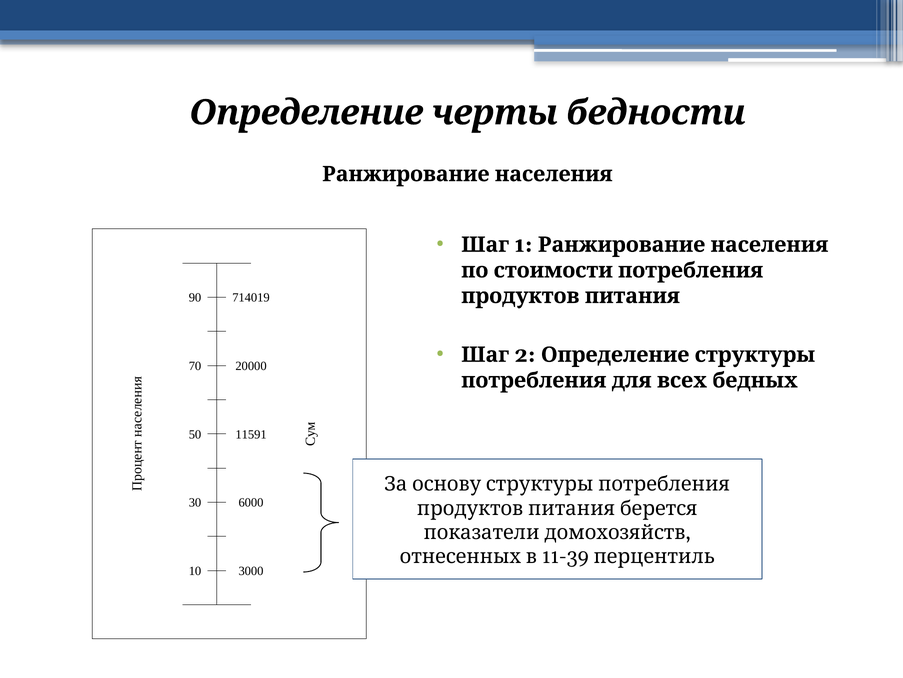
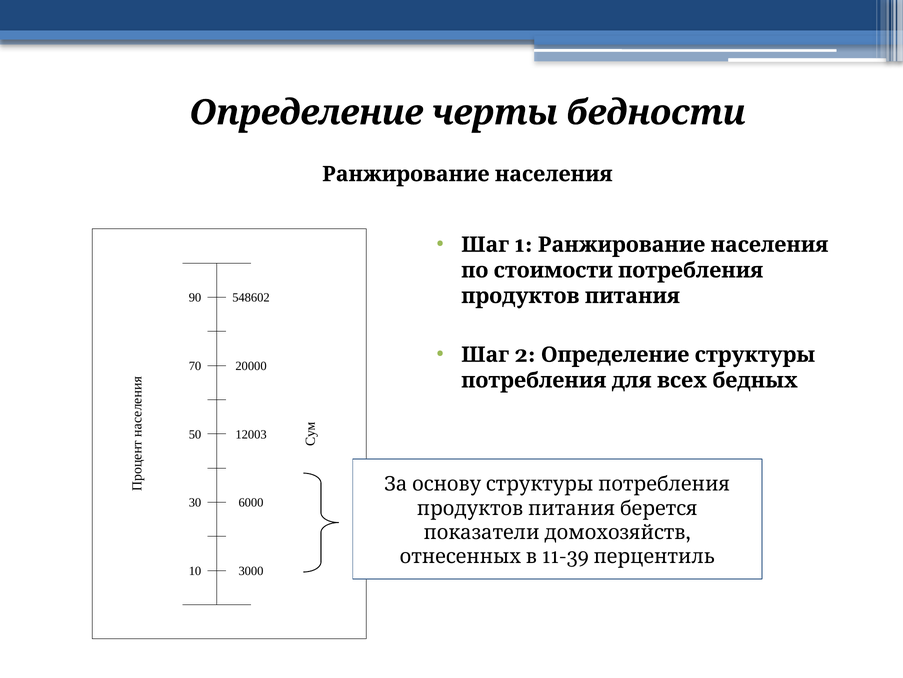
714019: 714019 -> 548602 (251, 297)
11591: 11591 -> 12003 (251, 434)
